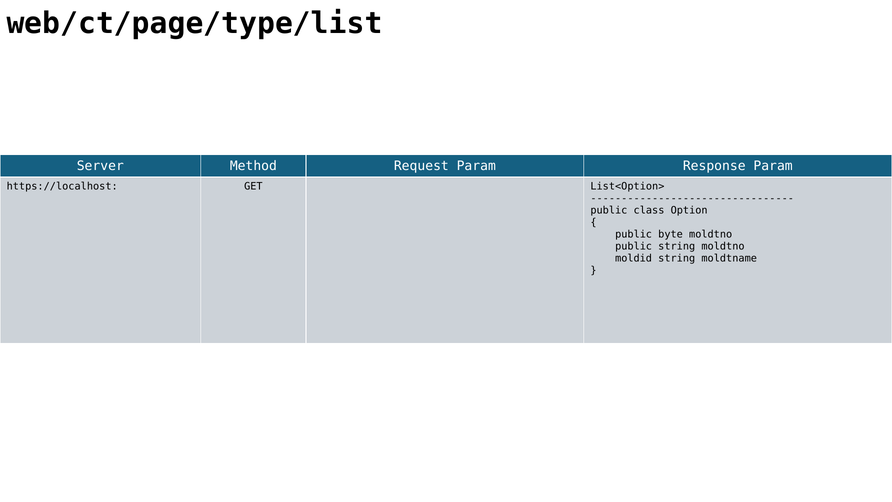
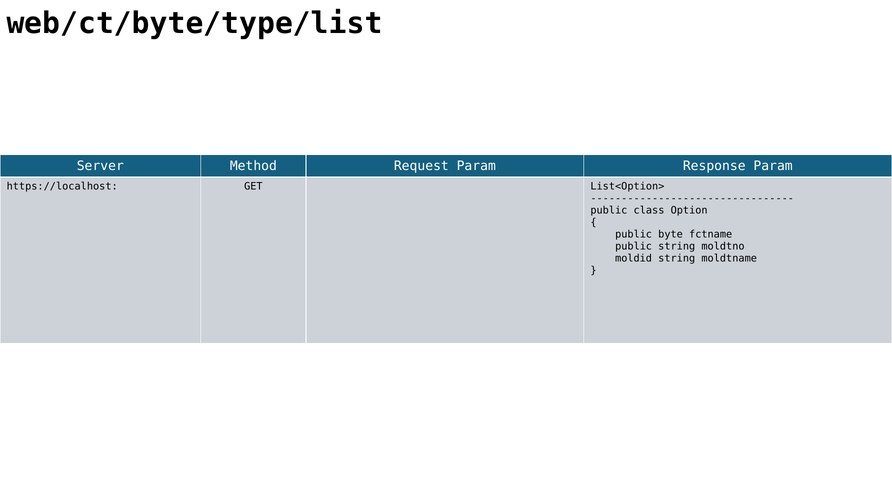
web/ct/page/type/list: web/ct/page/type/list -> web/ct/byte/type/list (195, 23)
byte moldtno: moldtno -> fctname (711, 234)
